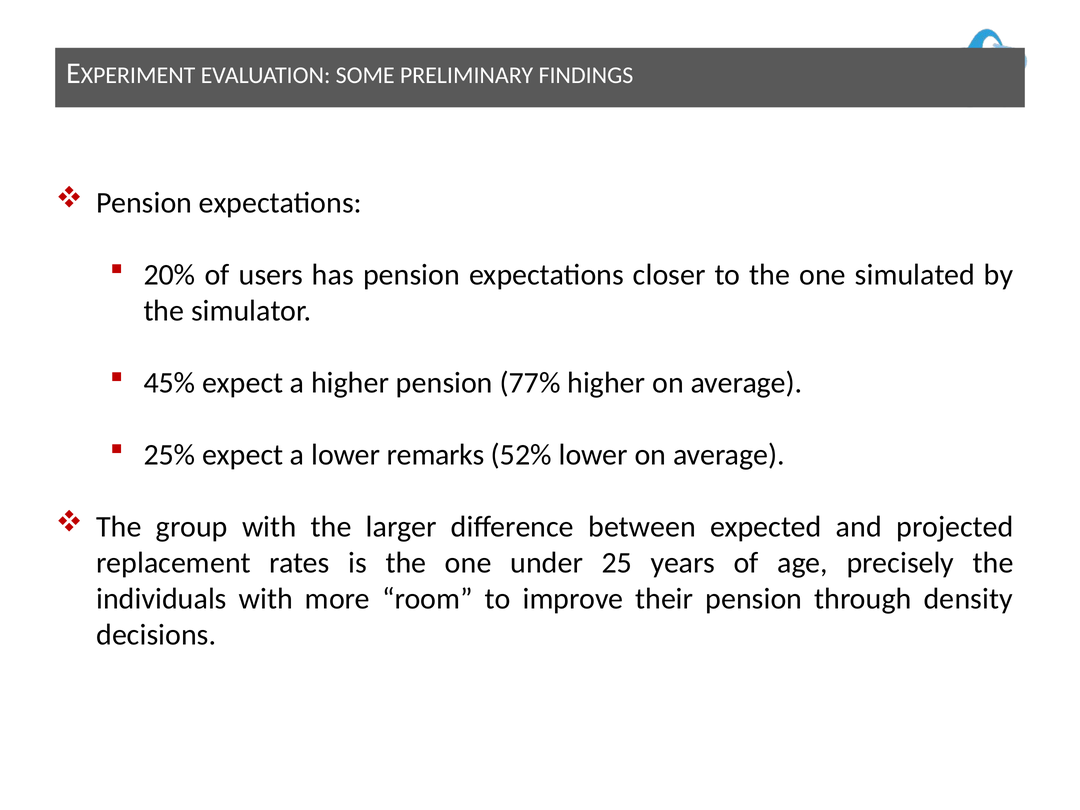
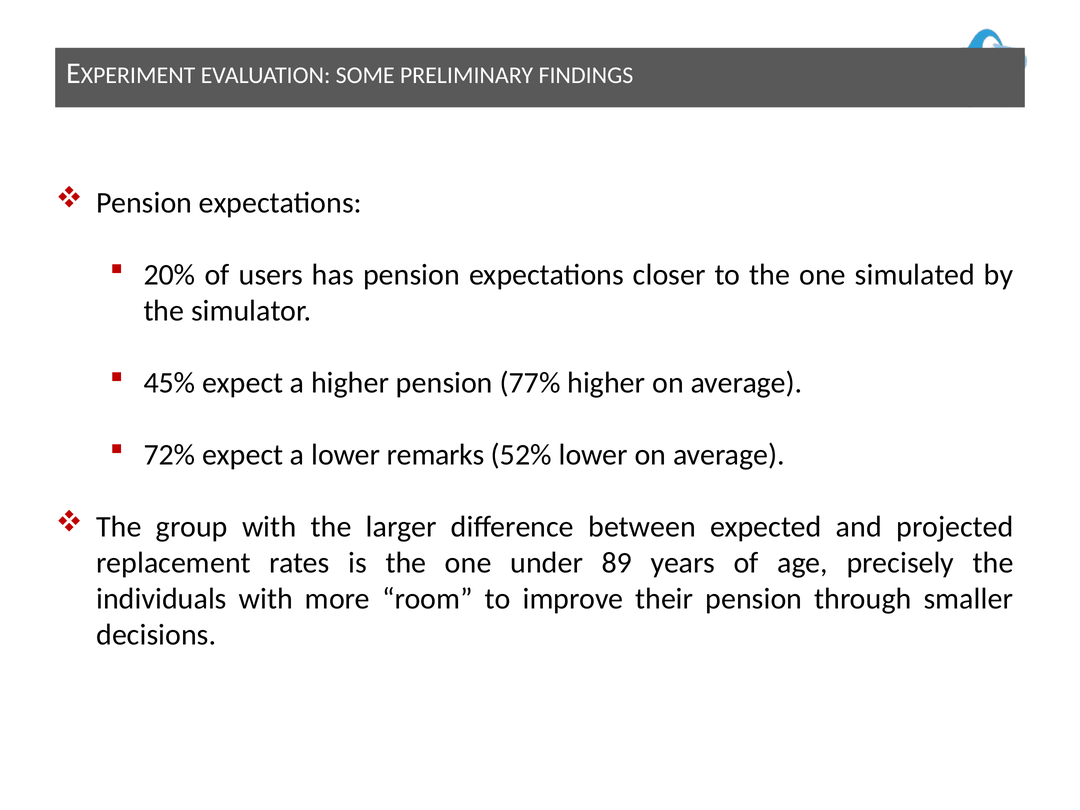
25%: 25% -> 72% (170, 455)
25: 25 -> 89 (617, 563)
density: density -> smaller (968, 599)
